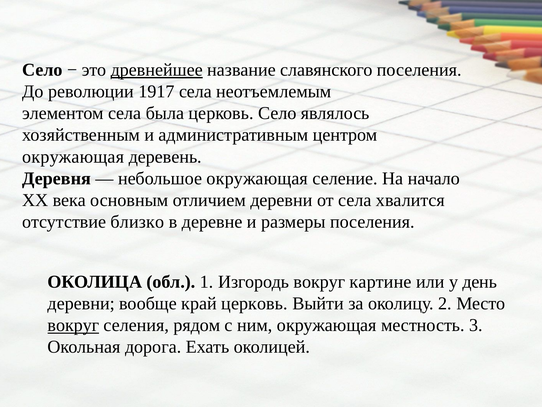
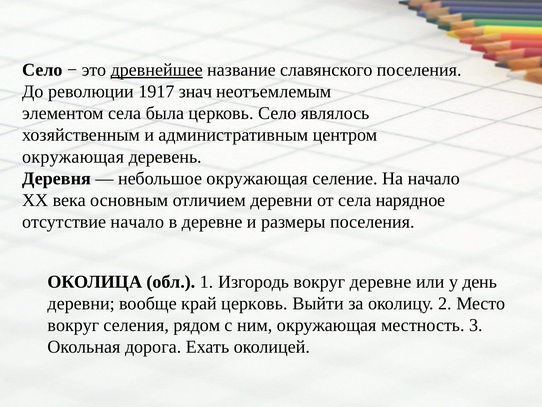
1917 села: села -> знач (195, 91)
хвалится: хвалится -> нарядное (410, 200)
отсутствие близко: близко -> начало (137, 222)
вокруг картине: картине -> деревне (381, 282)
вокруг underline: present -> none (73, 325)
